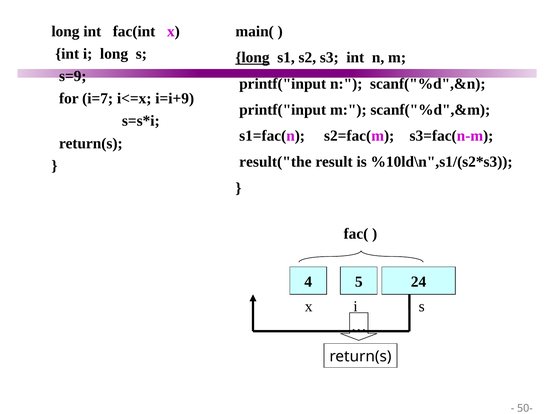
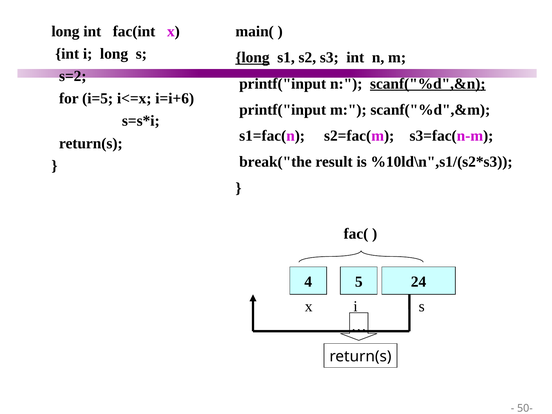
s=9: s=9 -> s=2 (73, 76)
scanf("%d",&n underline: none -> present (428, 84)
i=7: i=7 -> i=5 (98, 98)
i=i+9: i=i+9 -> i=i+6 (175, 98)
result("the: result("the -> break("the (275, 162)
